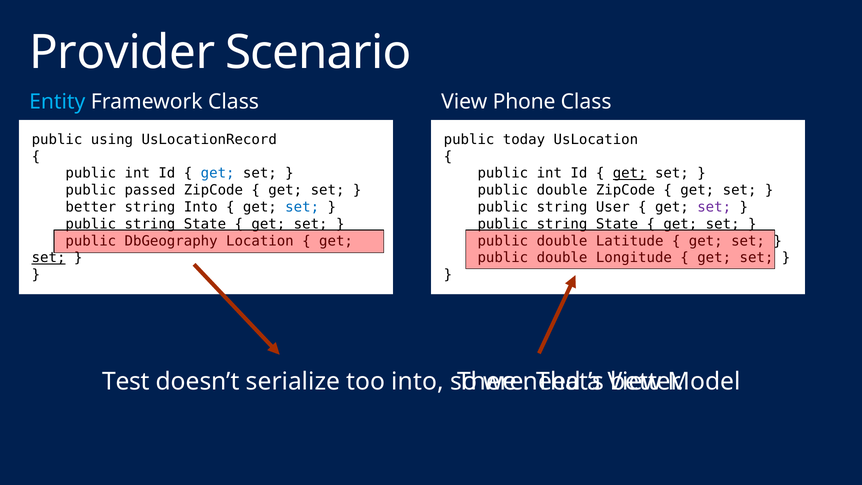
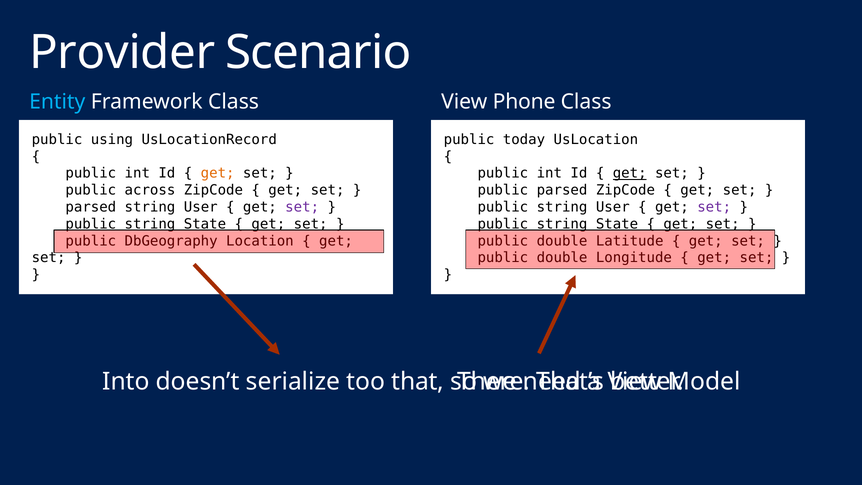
get colour: blue -> orange (218, 173)
passed: passed -> across (150, 190)
double: double -> parsed (562, 190)
better: better -> parsed (91, 207)
Into: Into -> User (201, 207)
set colour: blue -> purple (302, 207)
set underline: present -> none (49, 258)
Test: Test -> Into (126, 381)
too into: into -> that (418, 381)
